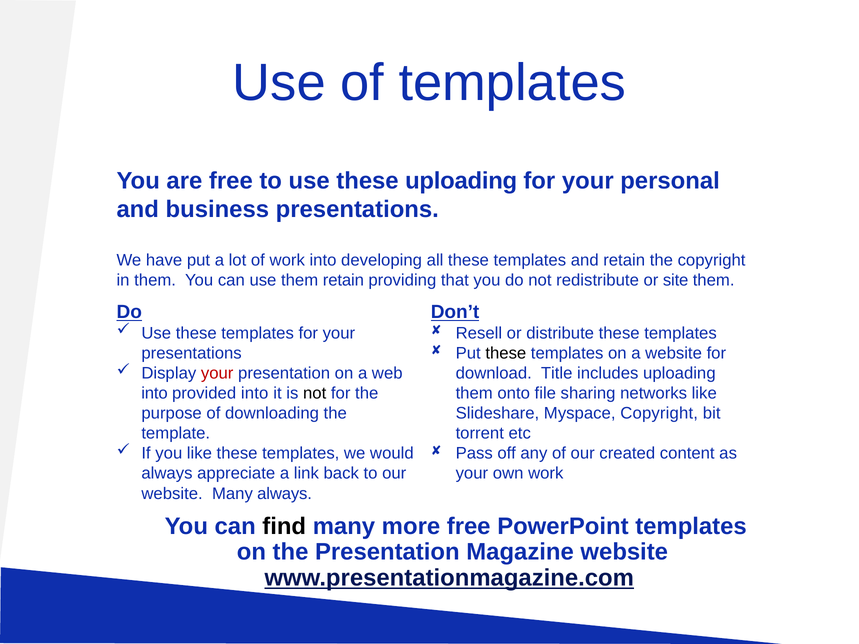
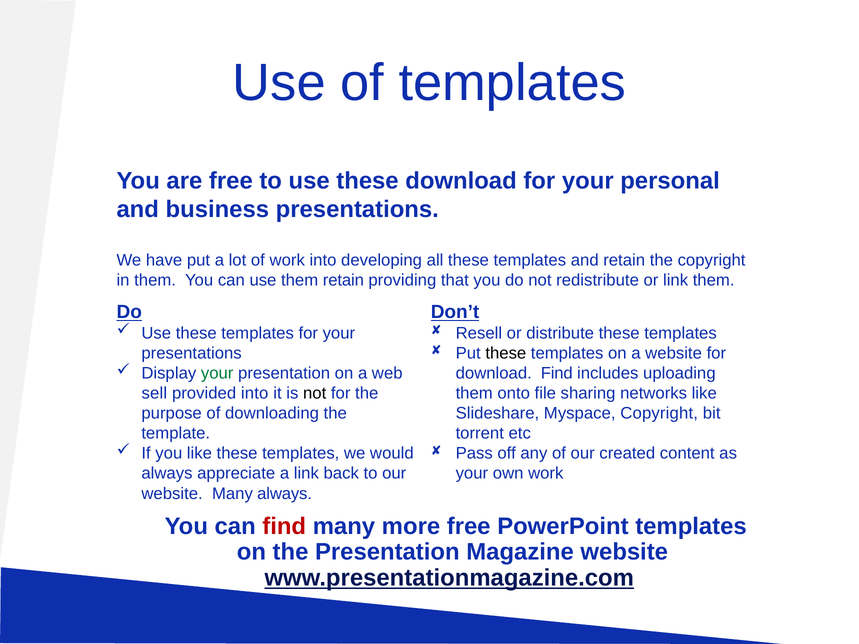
these uploading: uploading -> download (461, 181)
or site: site -> link (676, 280)
your colour: red -> green (217, 373)
download Title: Title -> Find (557, 373)
into: into -> sell (154, 393)
find colour: black -> red (284, 526)
